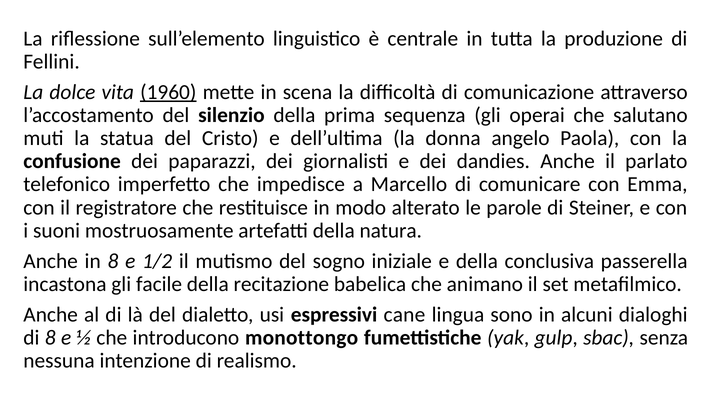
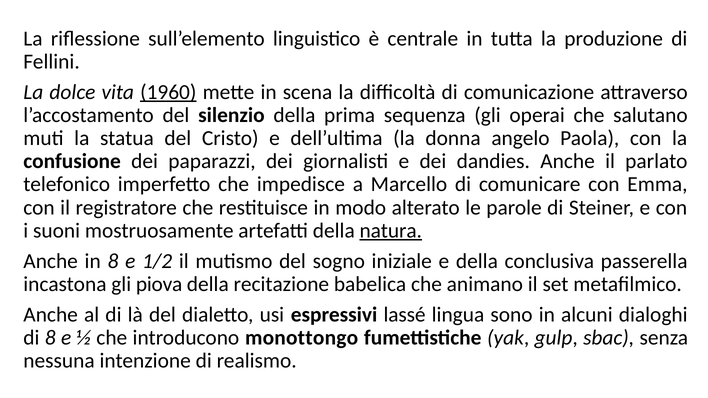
natura underline: none -> present (391, 231)
facile: facile -> piova (159, 284)
cane: cane -> lassé (405, 315)
